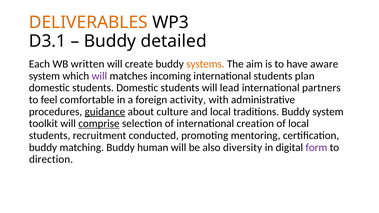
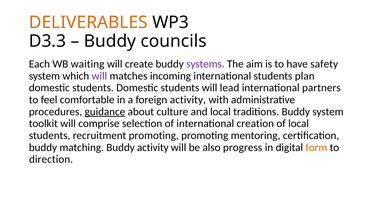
D3.1: D3.1 -> D3.3 (47, 41)
detailed: detailed -> councils (174, 41)
written: written -> waiting (88, 64)
systems colour: orange -> purple (205, 64)
aware: aware -> safety (324, 64)
comprise underline: present -> none (99, 124)
recruitment conducted: conducted -> promoting (154, 136)
Buddy human: human -> activity (153, 147)
diversity: diversity -> progress (243, 147)
form colour: purple -> orange (316, 147)
